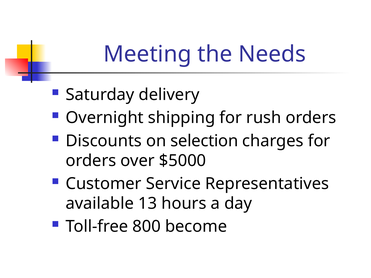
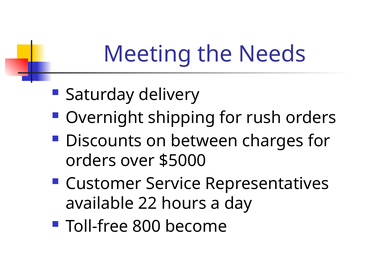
selection: selection -> between (204, 141)
13: 13 -> 22 (148, 204)
